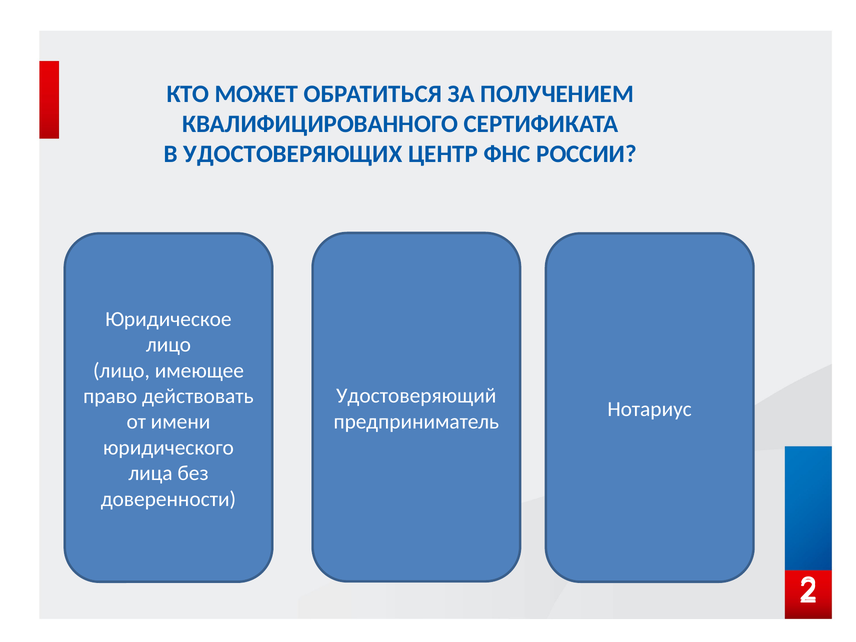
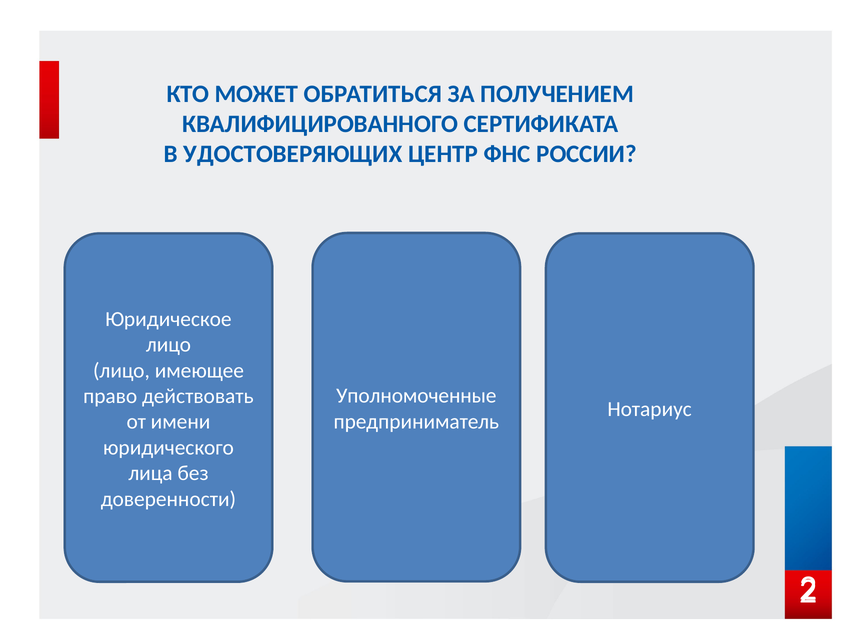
Удостоверяющий: Удостоверяющий -> Уполномоченные (416, 396)
